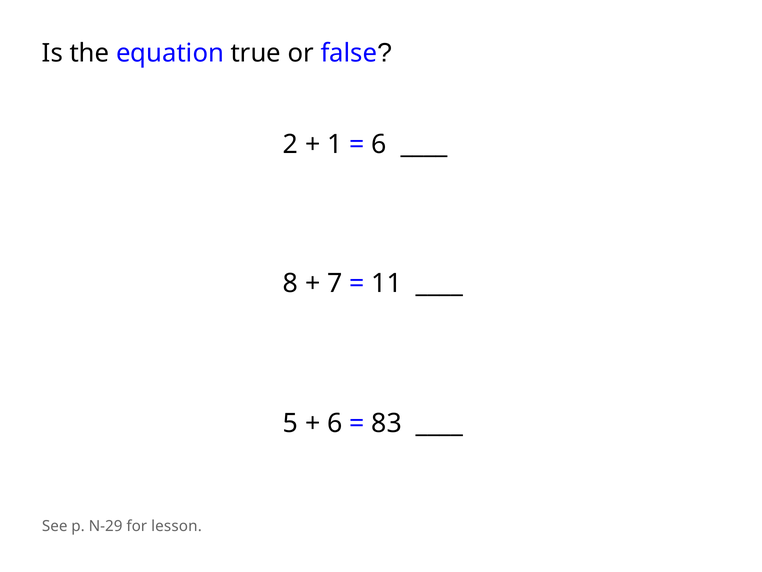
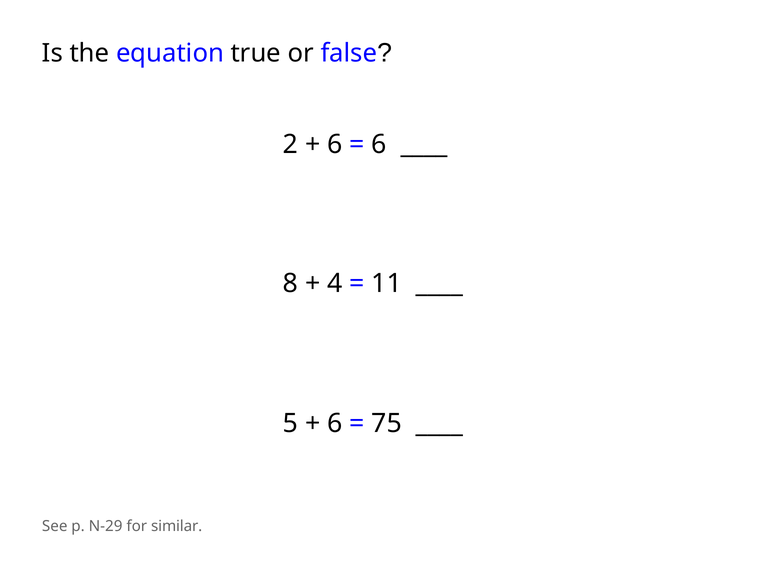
1: 1 -> 6 (335, 144)
7: 7 -> 4 (335, 283)
83: 83 -> 75 (387, 423)
lesson: lesson -> similar (177, 526)
